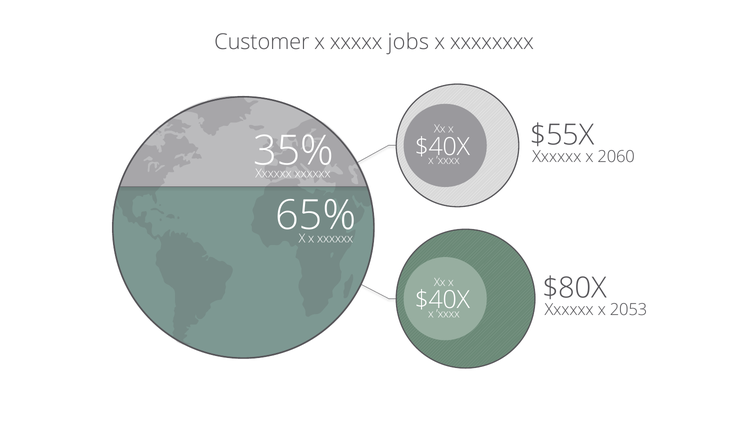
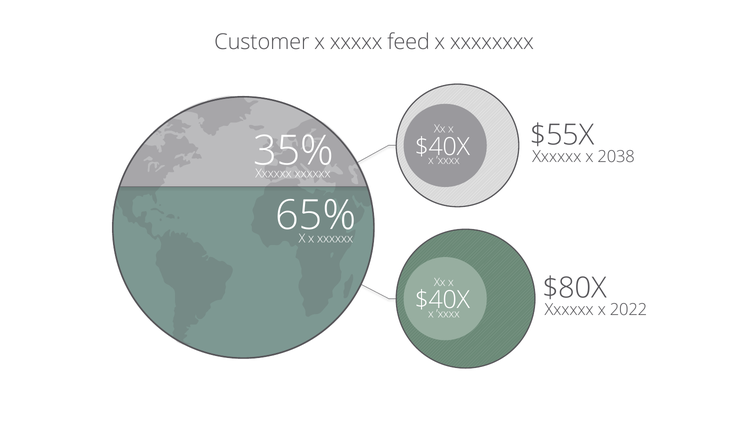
jobs: jobs -> feed (409, 42)
2060: 2060 -> 2038 (616, 157)
2053: 2053 -> 2022 (628, 310)
